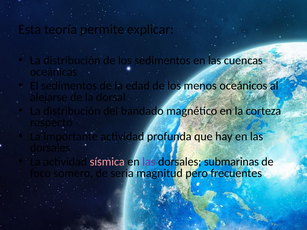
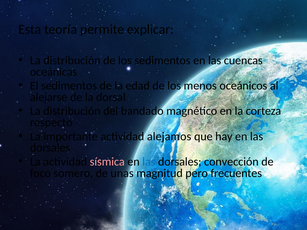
profunda: profunda -> alejamos (169, 136)
las colour: purple -> blue (149, 162)
submarinas: submarinas -> convección (231, 162)
seria: seria -> unas (122, 173)
